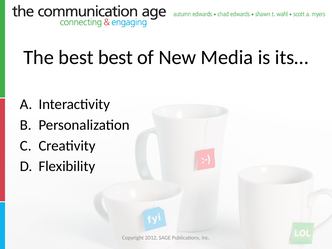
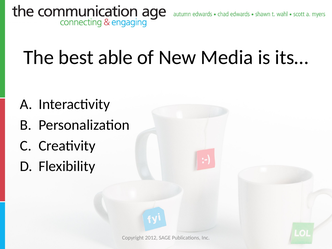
best best: best -> able (115, 57)
